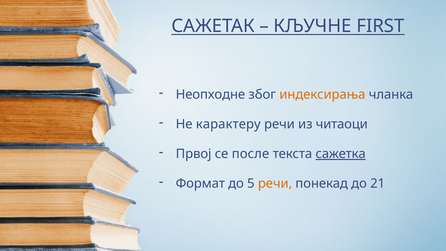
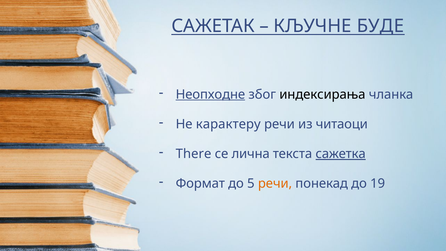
FIRST: FIRST -> БУДЕ (380, 26)
Неопходне underline: none -> present (210, 94)
индексирања colour: orange -> black (322, 94)
Првој: Првој -> There (194, 154)
после: после -> лична (251, 154)
21: 21 -> 19 (378, 184)
